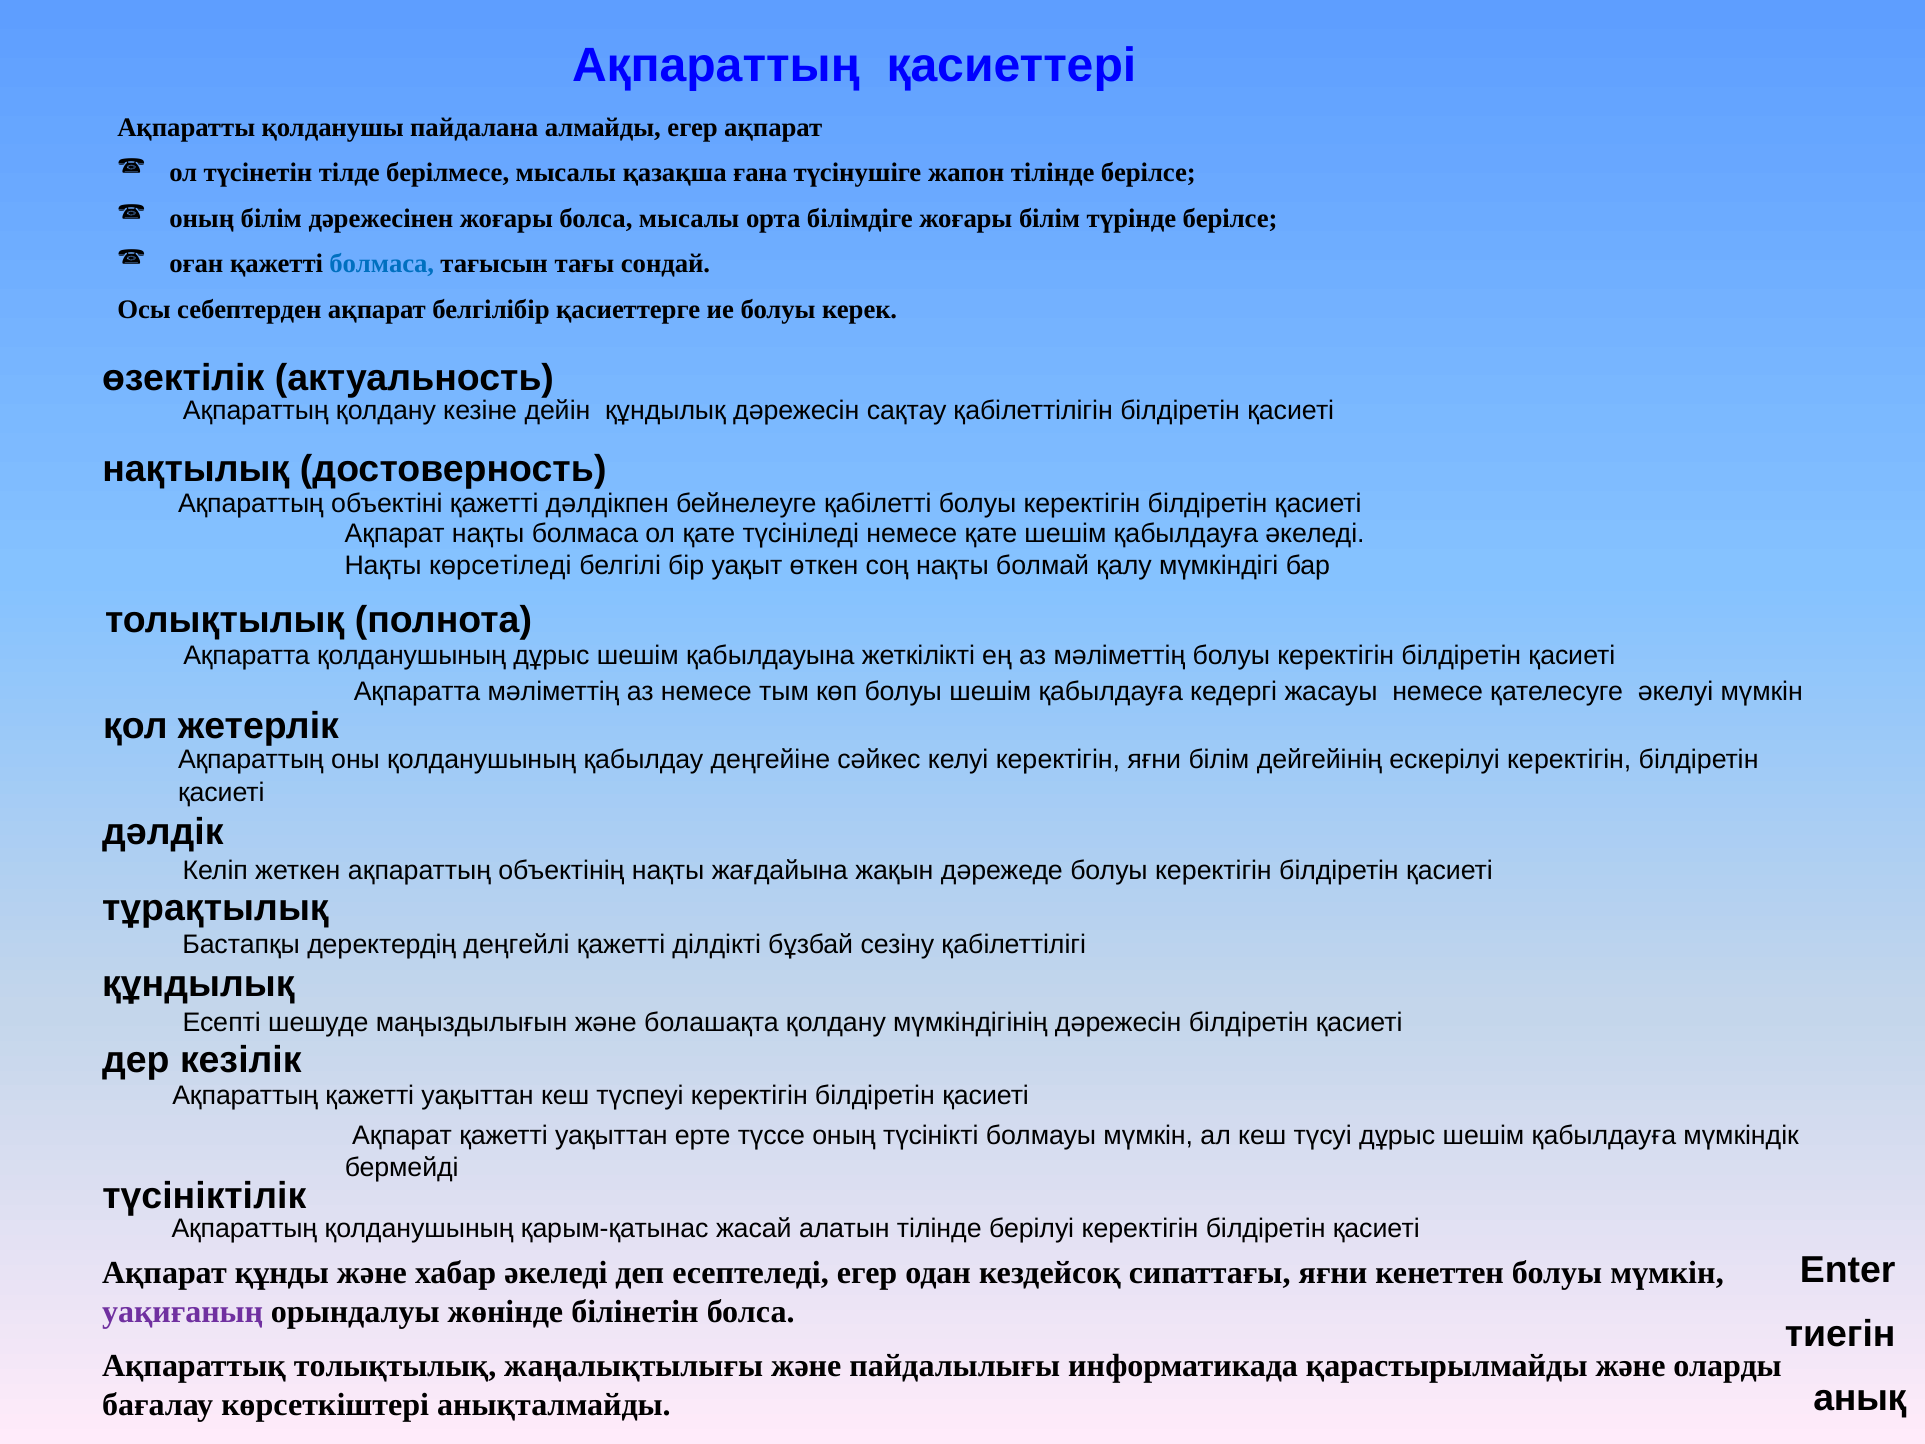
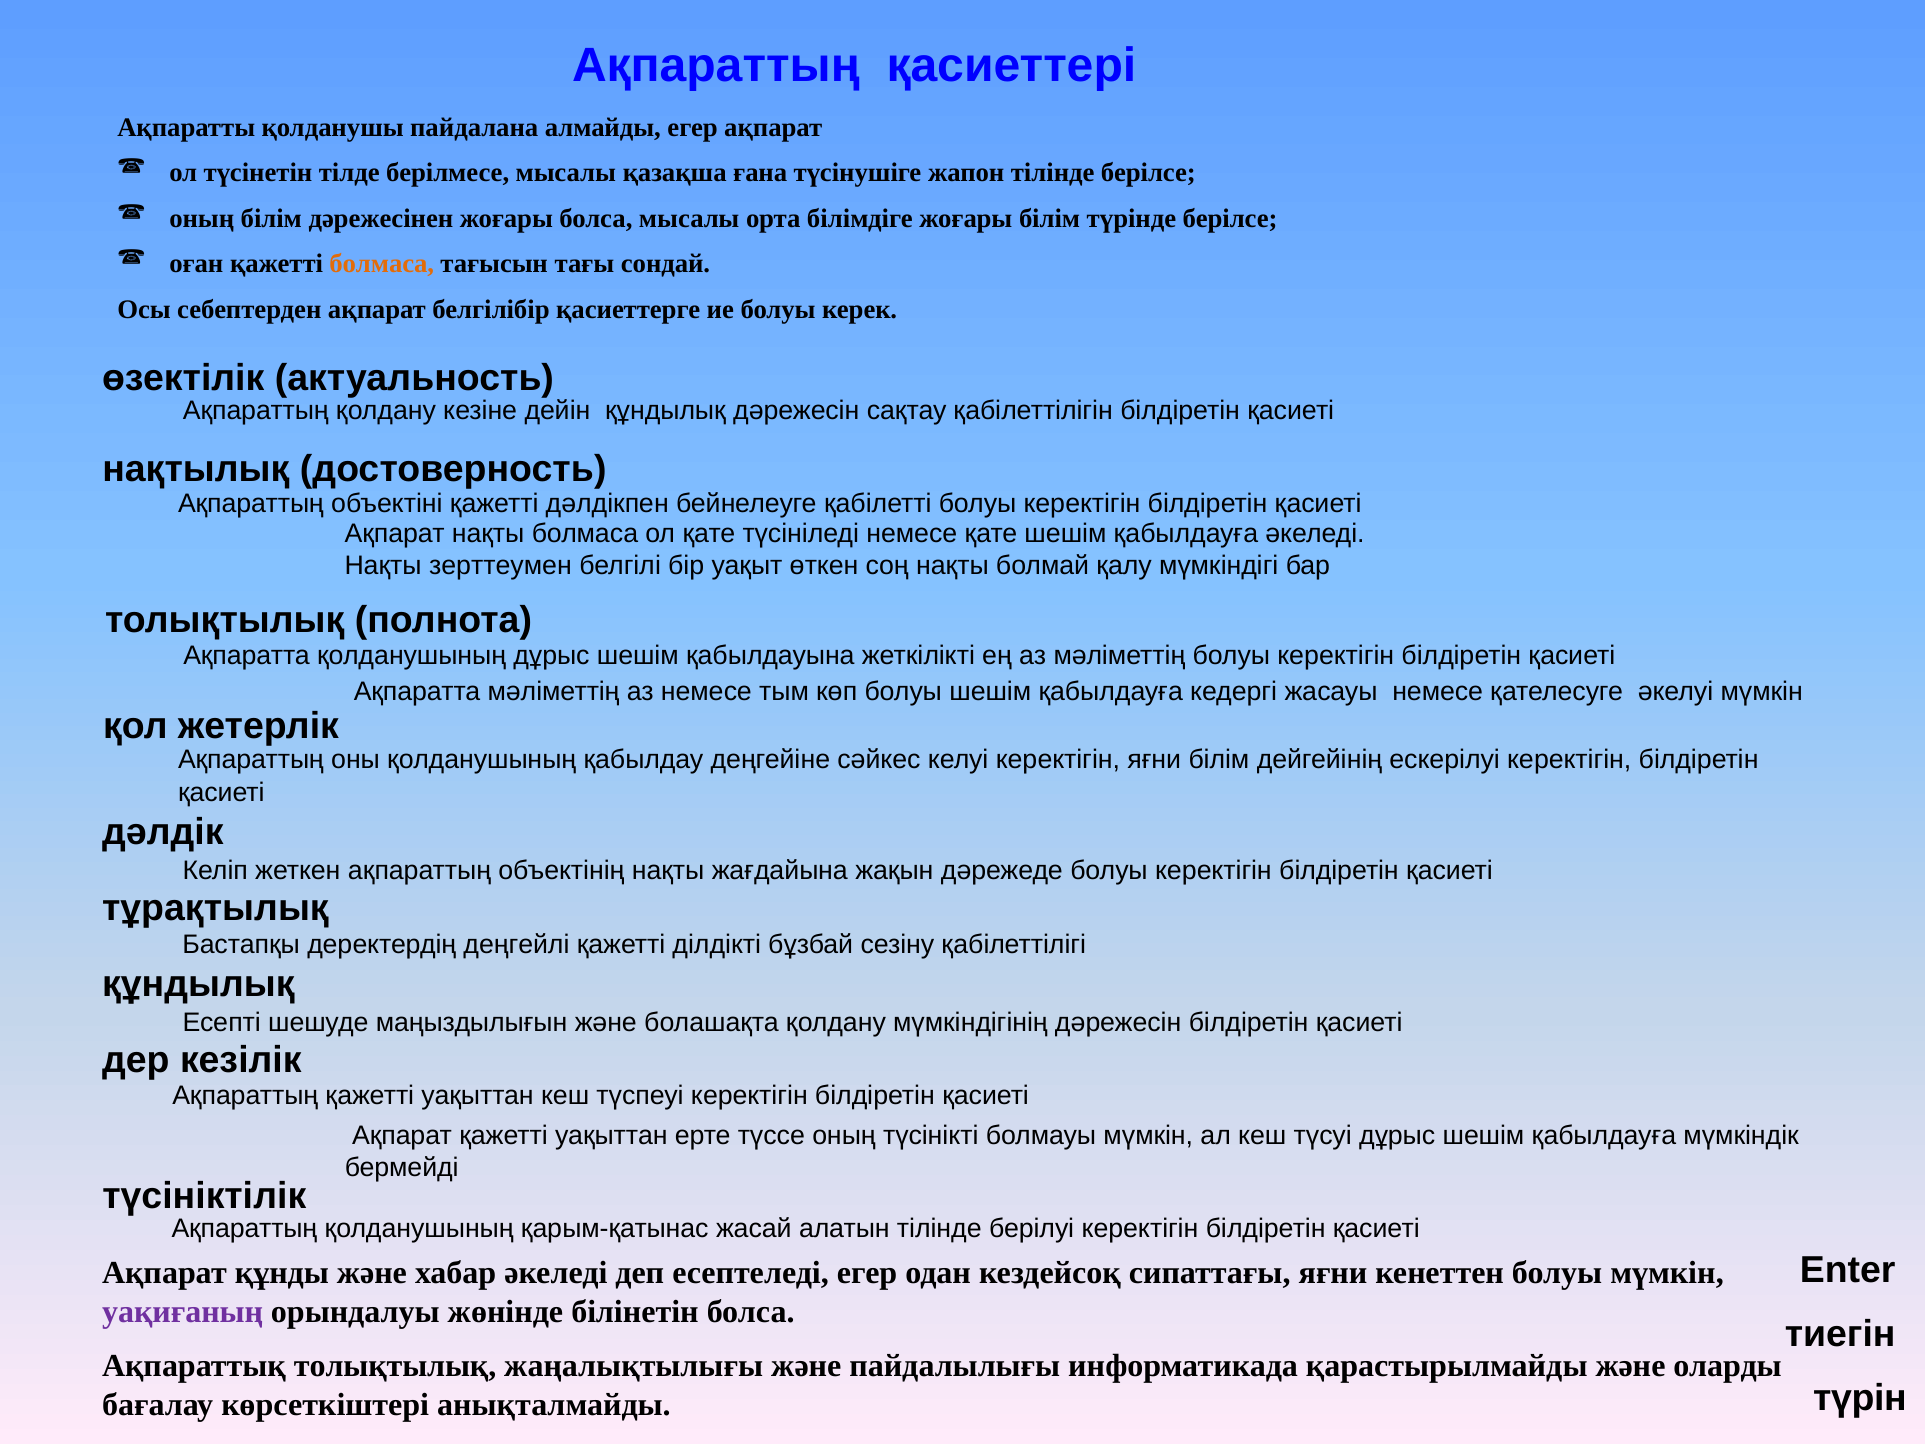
болмаса colour: blue -> orange (382, 264)
көрсетіледі: көрсетіледі -> зерттеумен (500, 566)
анық: анық -> түрін (1860, 1398)
